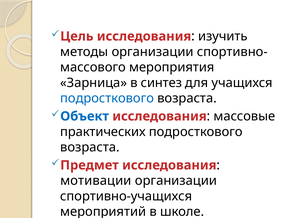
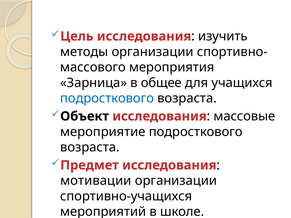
синтез: синтез -> общее (161, 83)
Объект colour: blue -> black (85, 116)
практических: практических -> мероприятие (103, 132)
